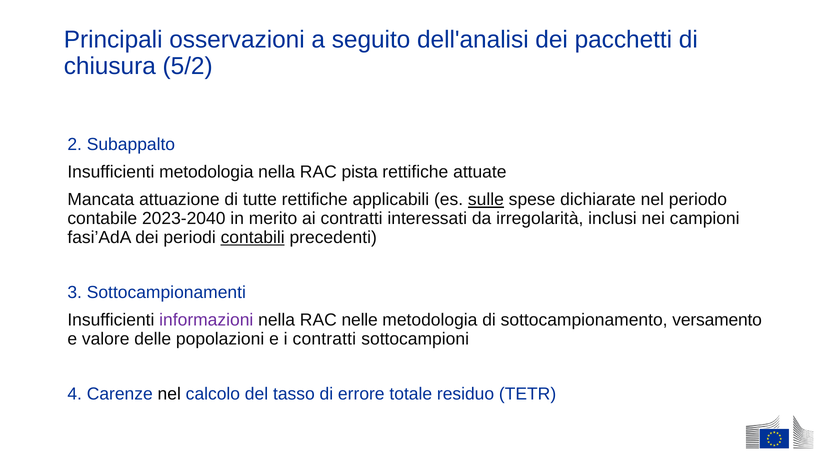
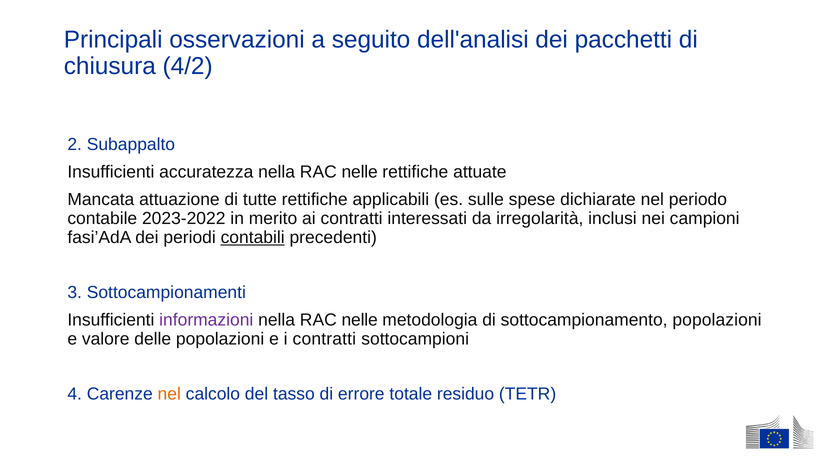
5/2: 5/2 -> 4/2 (188, 66)
Insufficienti metodologia: metodologia -> accuratezza (206, 172)
pista: pista -> nelle (360, 172)
sulle underline: present -> none (486, 200)
2023-2040: 2023-2040 -> 2023-2022 (184, 218)
sottocampionamento versamento: versamento -> popolazioni (717, 320)
nel colour: black -> orange (169, 394)
